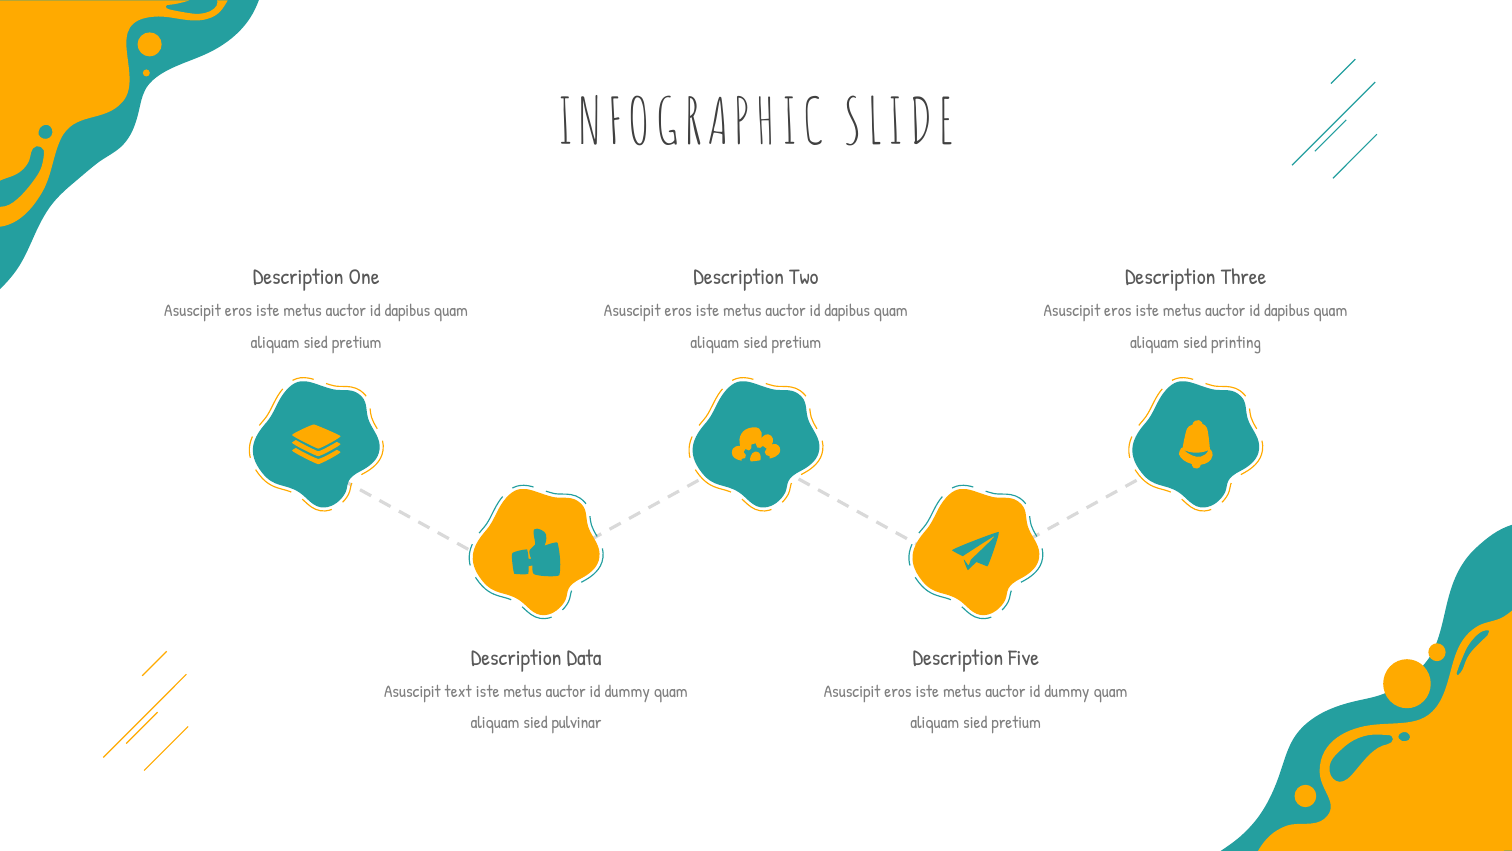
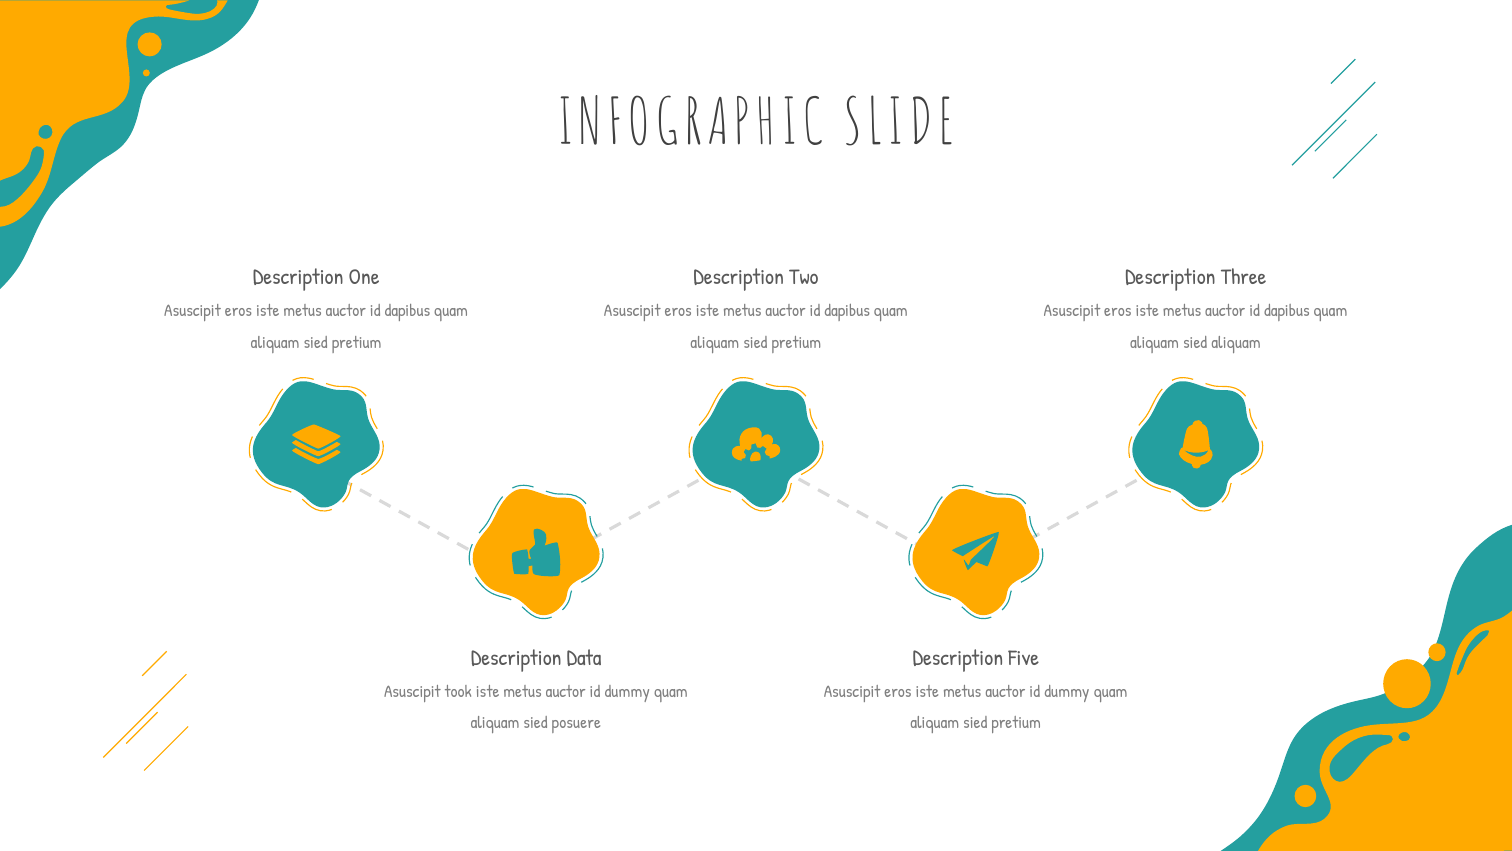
sied printing: printing -> aliquam (1236, 342)
text: text -> took (458, 691)
pulvinar: pulvinar -> posuere (576, 722)
